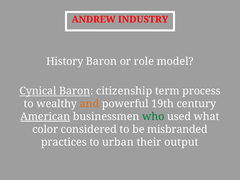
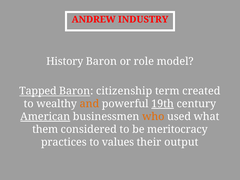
Cynical: Cynical -> Tapped (38, 91)
process: process -> created (201, 91)
19th underline: none -> present (163, 104)
who colour: green -> orange (153, 117)
color: color -> them (45, 129)
misbranded: misbranded -> meritocracy (177, 129)
urban: urban -> values (118, 142)
